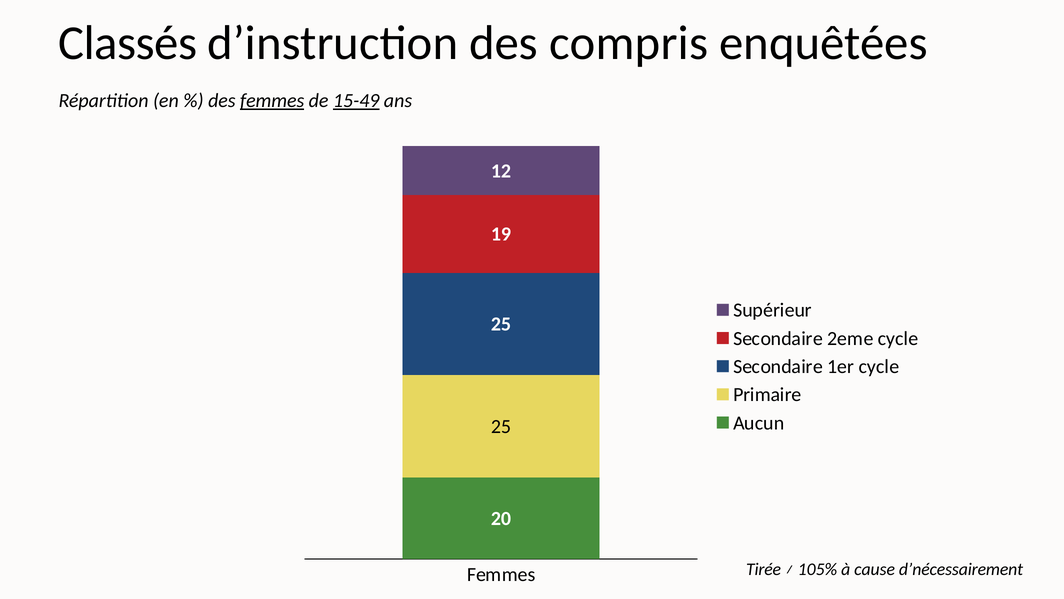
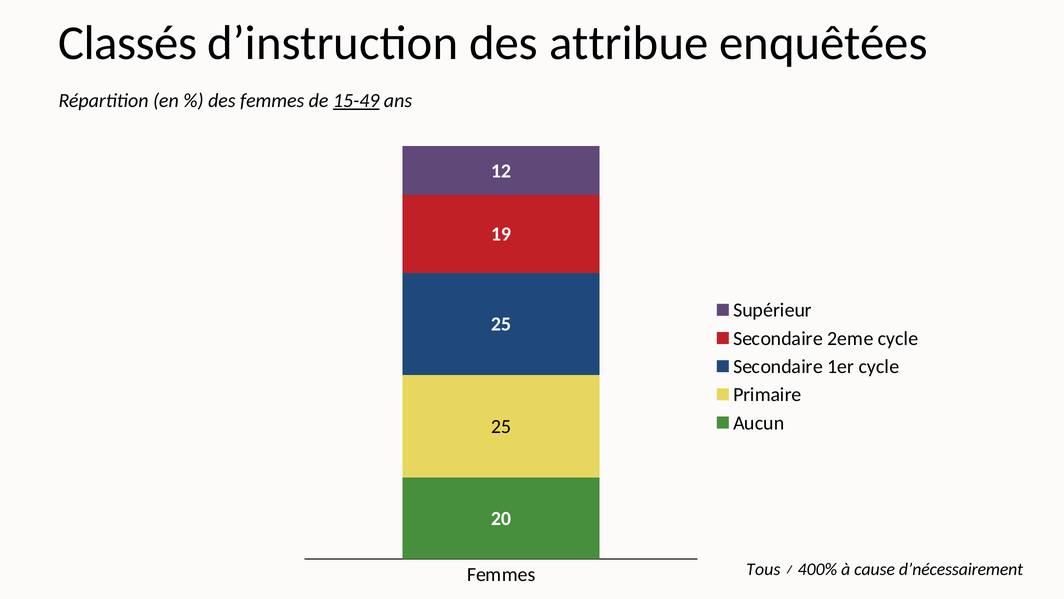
compris: compris -> attribue (629, 43)
femmes underline: present -> none (272, 100)
Tirée: Tirée -> Tous (763, 569)
105%: 105% -> 400% (817, 569)
